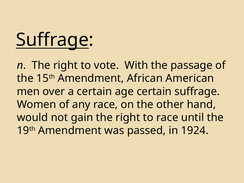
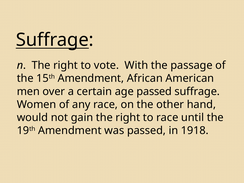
age certain: certain -> passed (154, 91)
1924: 1924 -> 1918 (195, 130)
